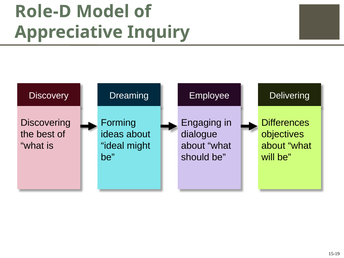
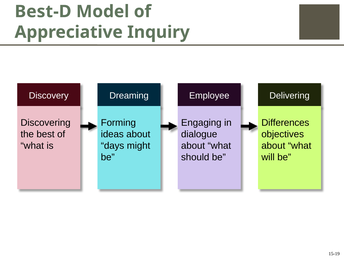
Role-D: Role-D -> Best-D (43, 12)
ideal: ideal -> days (113, 146)
